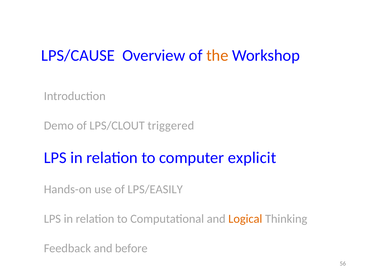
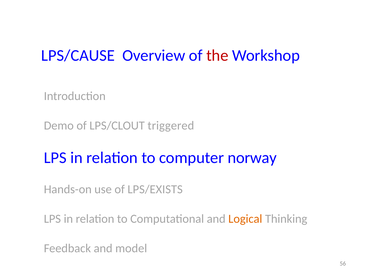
the colour: orange -> red (217, 55)
explicit: explicit -> norway (252, 158)
LPS/EASILY: LPS/EASILY -> LPS/EXISTS (155, 189)
before: before -> model (131, 248)
